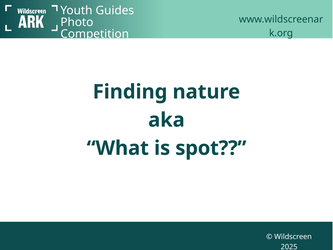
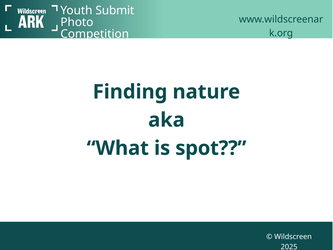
Guides: Guides -> Submit (115, 10)
